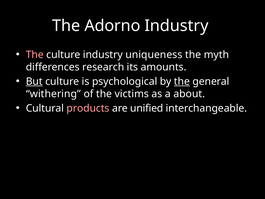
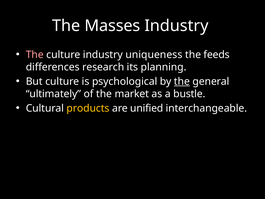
Adorno: Adorno -> Masses (112, 26)
myth: myth -> feeds (217, 55)
amounts: amounts -> planning (164, 67)
But underline: present -> none (34, 81)
withering: withering -> ultimately (53, 94)
victims: victims -> market (132, 94)
about: about -> bustle (189, 94)
products colour: pink -> yellow (88, 108)
